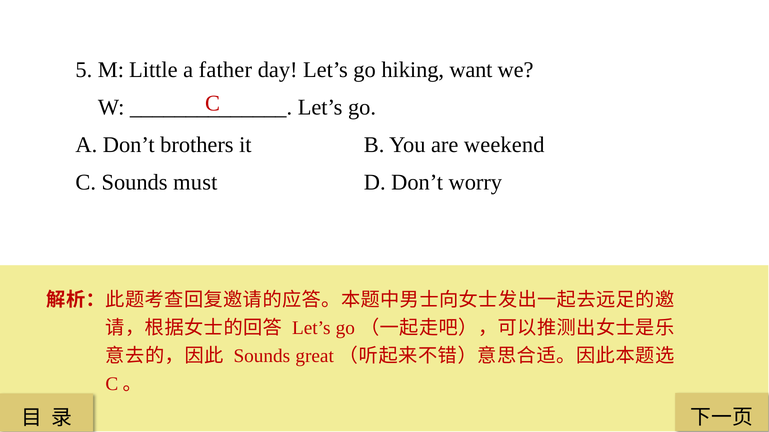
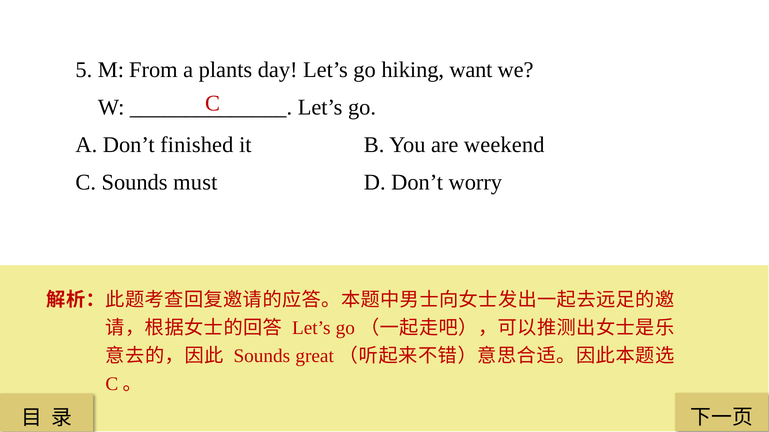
Little: Little -> From (153, 70)
father: father -> plants (225, 70)
brothers: brothers -> finished (197, 145)
